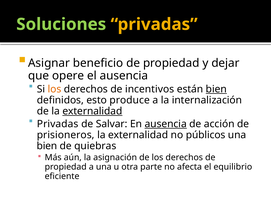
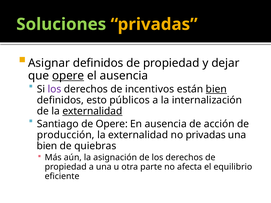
Asignar beneficio: beneficio -> definidos (98, 63)
opere underline: none -> present (68, 76)
los colour: orange -> purple (54, 89)
produce: produce -> públicos (130, 100)
Privadas: Privadas -> Santiago (58, 124)
de Salvar: Salvar -> Opere (112, 124)
ausencia underline: present -> none (166, 124)
prisioneros: prisioneros -> producción (66, 135)
no públicos: públicos -> privadas (206, 135)
